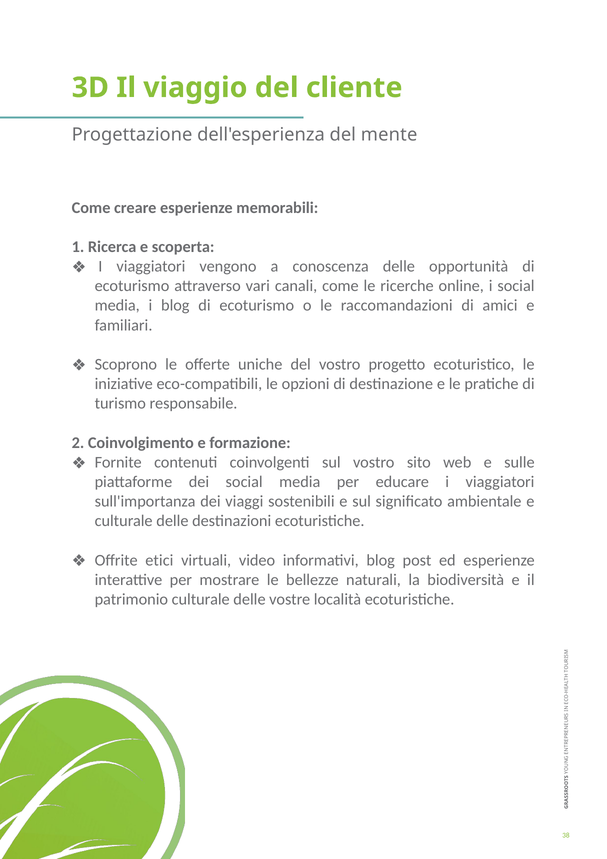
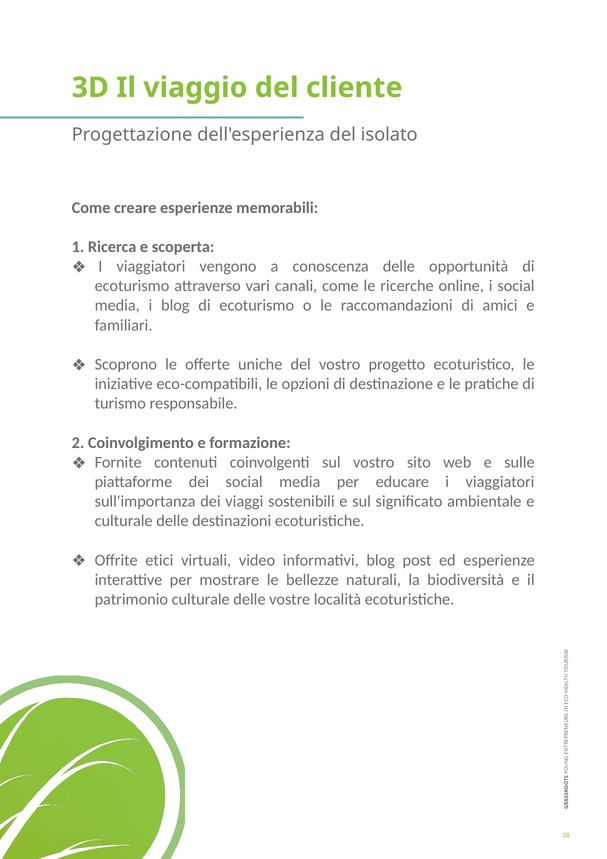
mente: mente -> isolato (389, 134)
